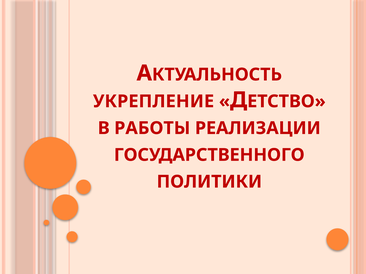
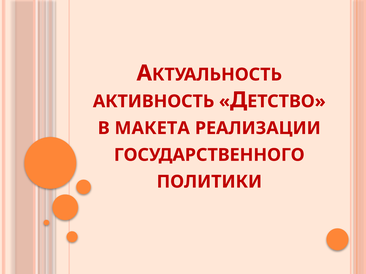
УКРЕПЛЕНИЕ: УКРЕПЛЕНИЕ -> АКТИВНОСТЬ (154, 102)
РАБОТЫ: РАБОТЫ -> МАКЕТА (152, 128)
